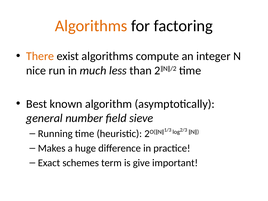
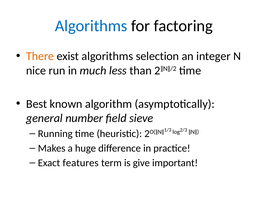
Algorithms colour: orange -> blue (91, 26)
compute: compute -> selection (157, 56)
schemes: schemes -> features (81, 163)
